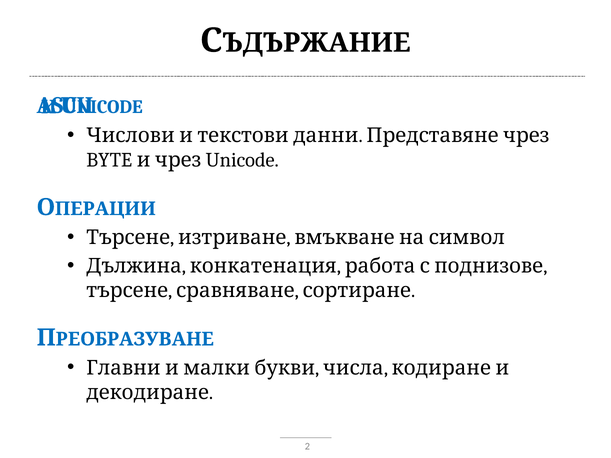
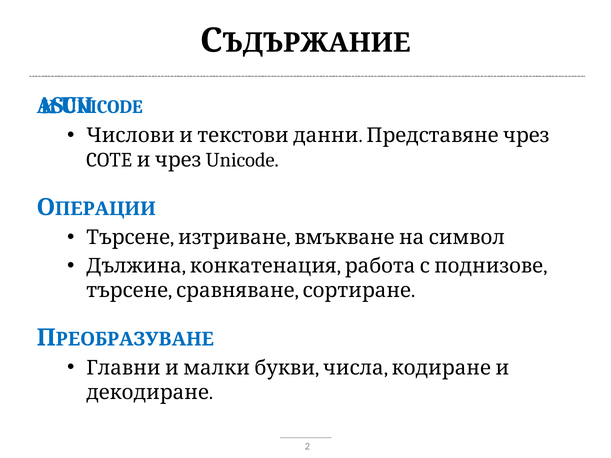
BYTE: BYTE -> COTE (109, 160)
